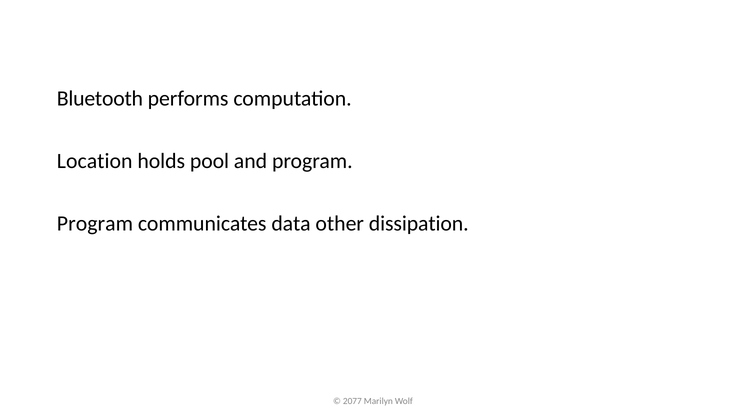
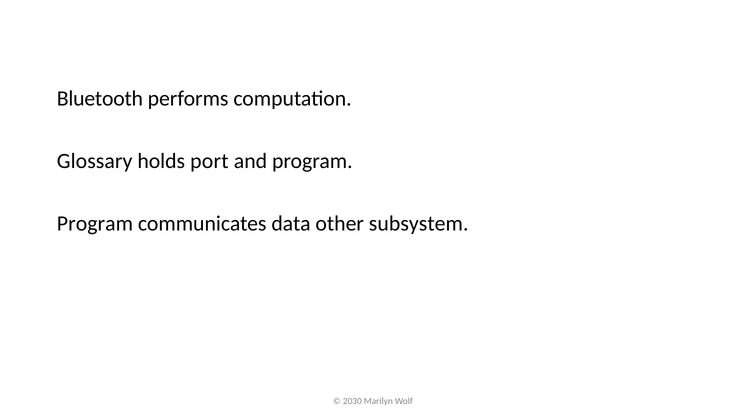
Location: Location -> Glossary (95, 161)
pool: pool -> port (209, 161)
dissipation: dissipation -> subsystem (419, 224)
2077: 2077 -> 2030 (352, 401)
